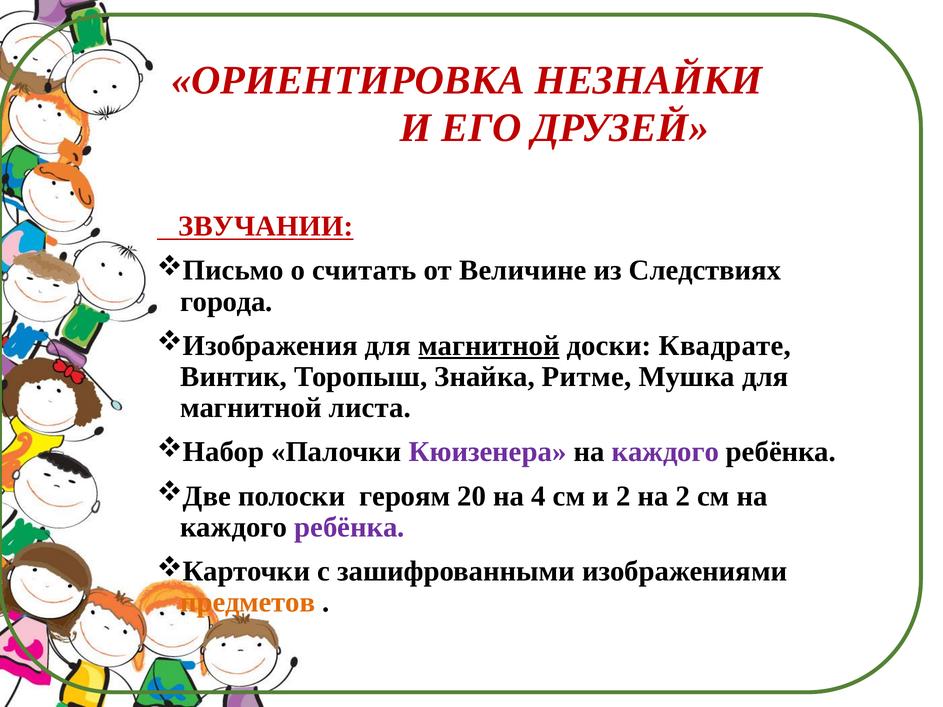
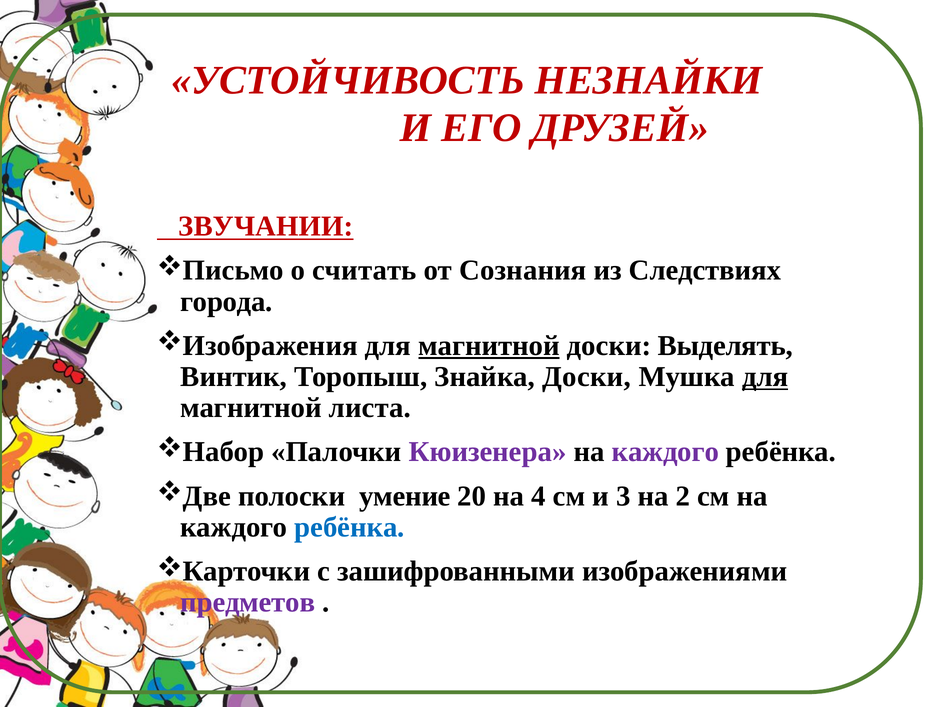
ОРИЕНТИРОВКА: ОРИЕНТИРОВКА -> УСТОЙЧИВОСТЬ (348, 80)
Величине: Величине -> Сознания (523, 271)
Квадрате: Квадрате -> Выделять (725, 346)
Знайка Ритме: Ритме -> Доски (587, 377)
для underline: none -> present (765, 377)
героям: героям -> умение (405, 496)
и 2: 2 -> 3 (623, 496)
ребёнка colour: purple -> blue (350, 527)
предметов colour: orange -> purple (248, 603)
